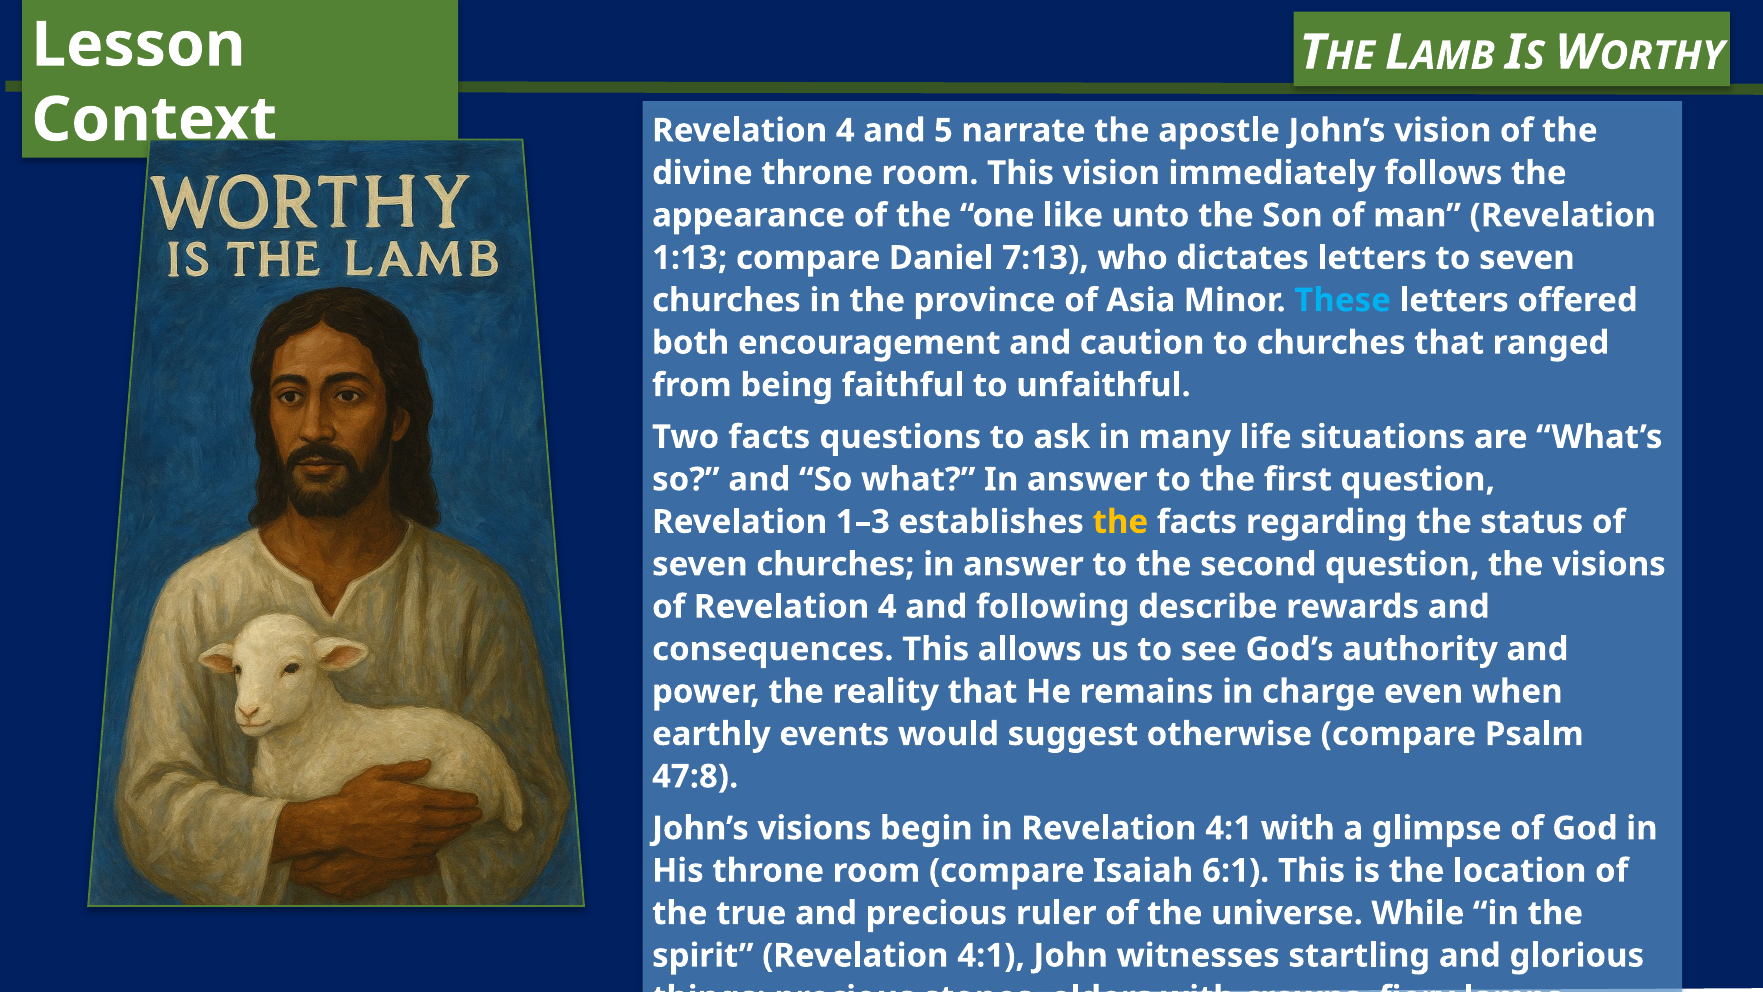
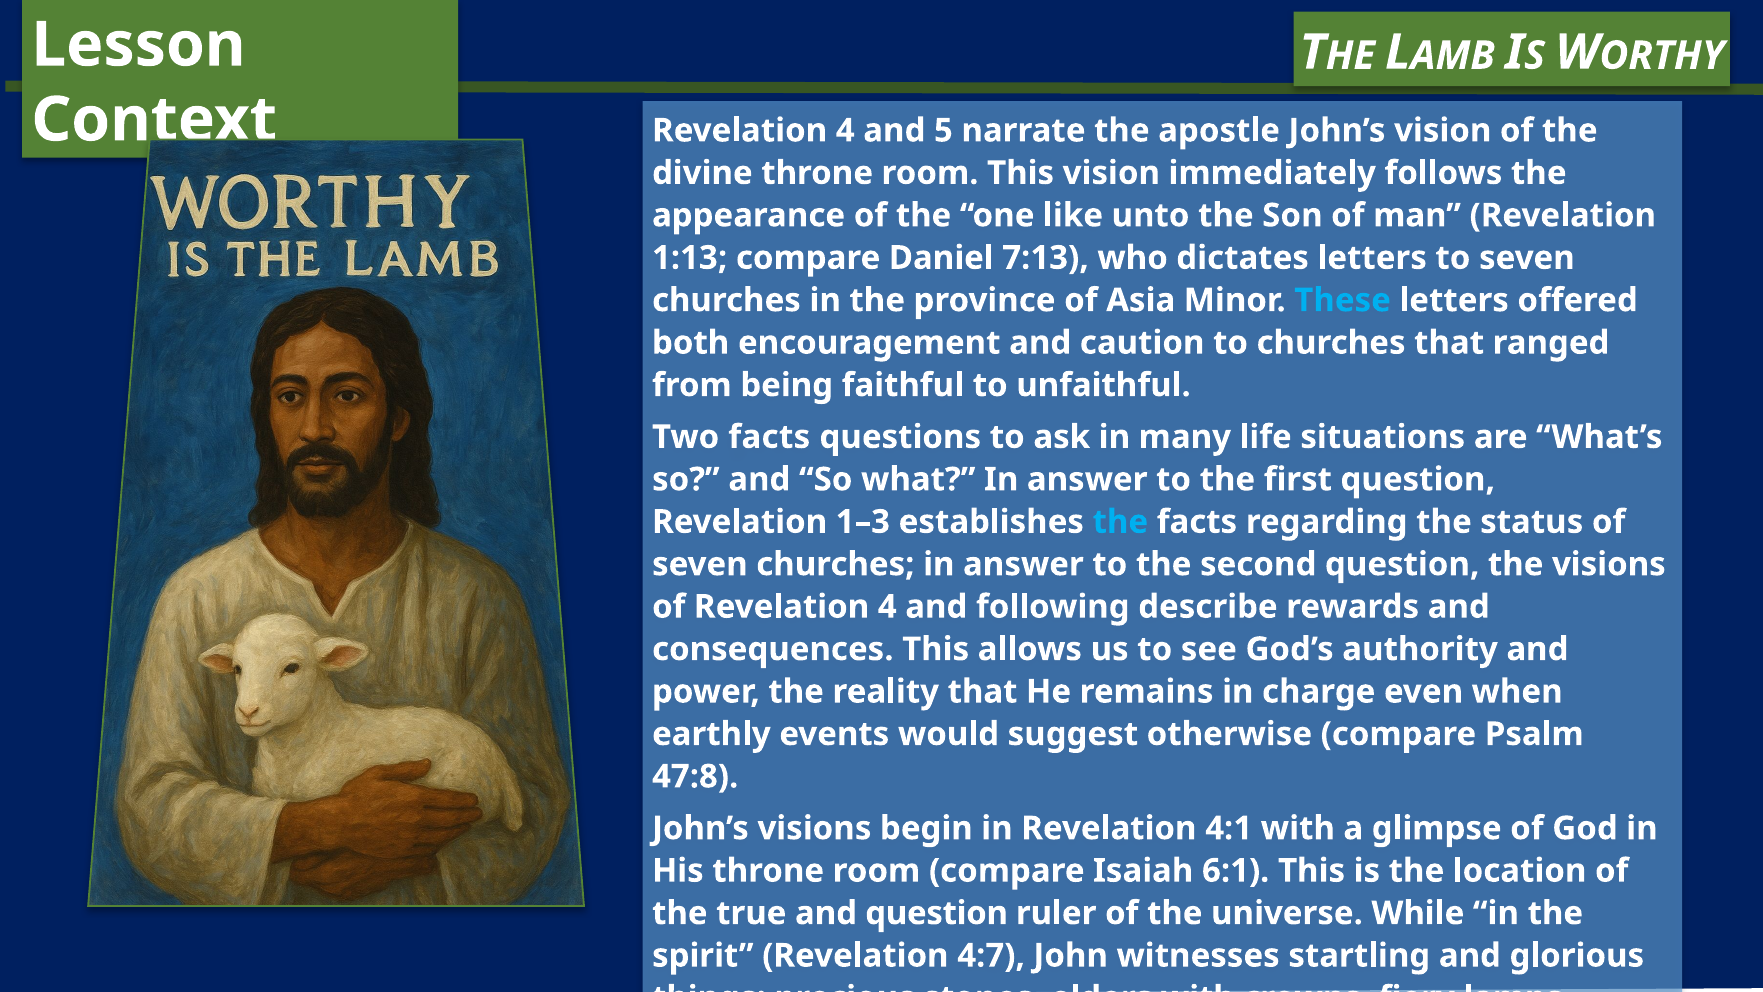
the colour: yellow -> light blue (1120, 522)
and precious: precious -> question (937, 913)
spirit Revelation 4:1: 4:1 -> 4:7 (991, 955)
